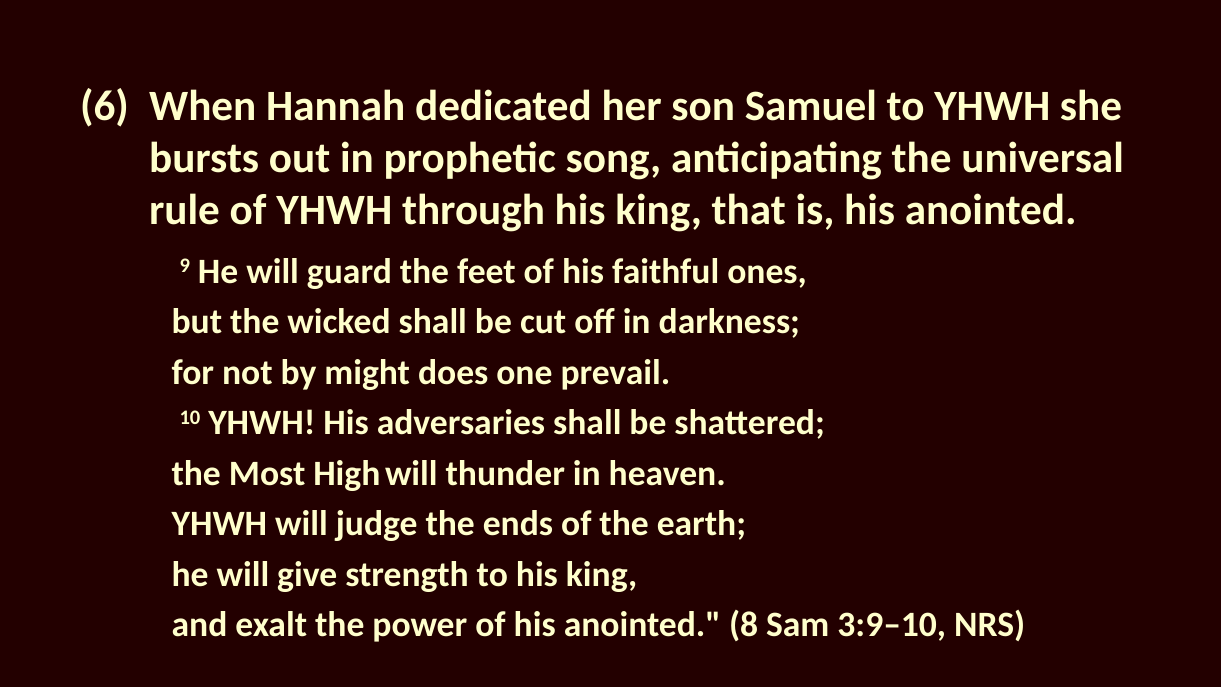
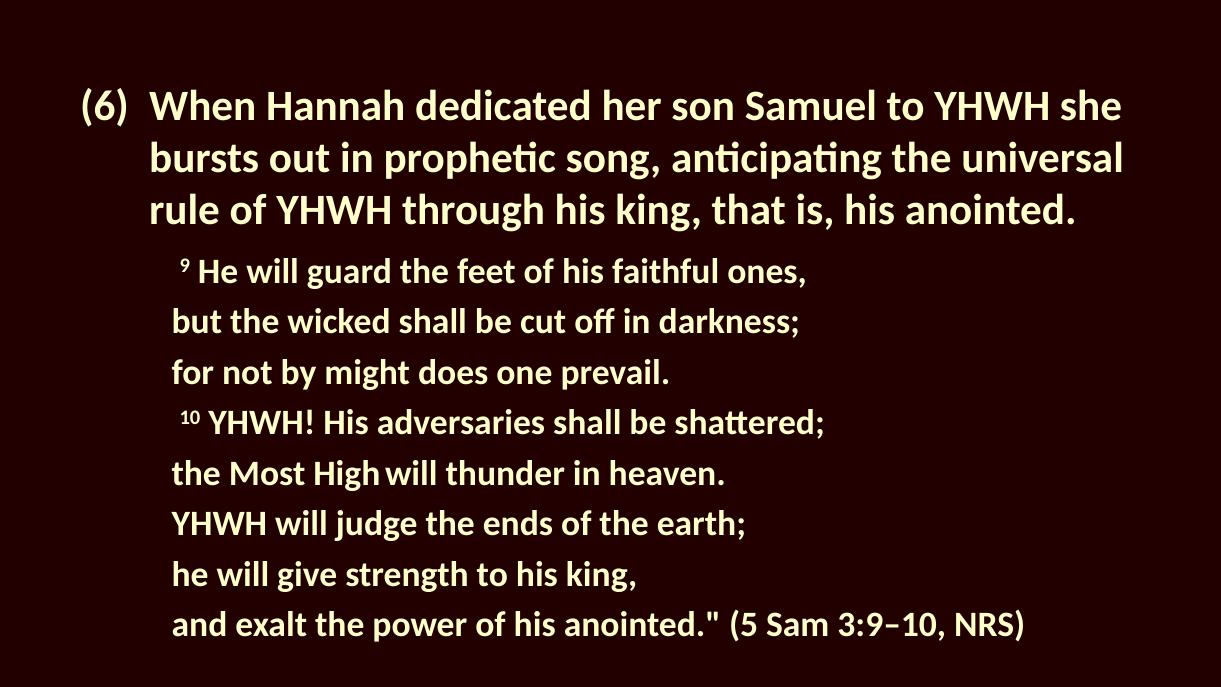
8: 8 -> 5 (744, 625)
